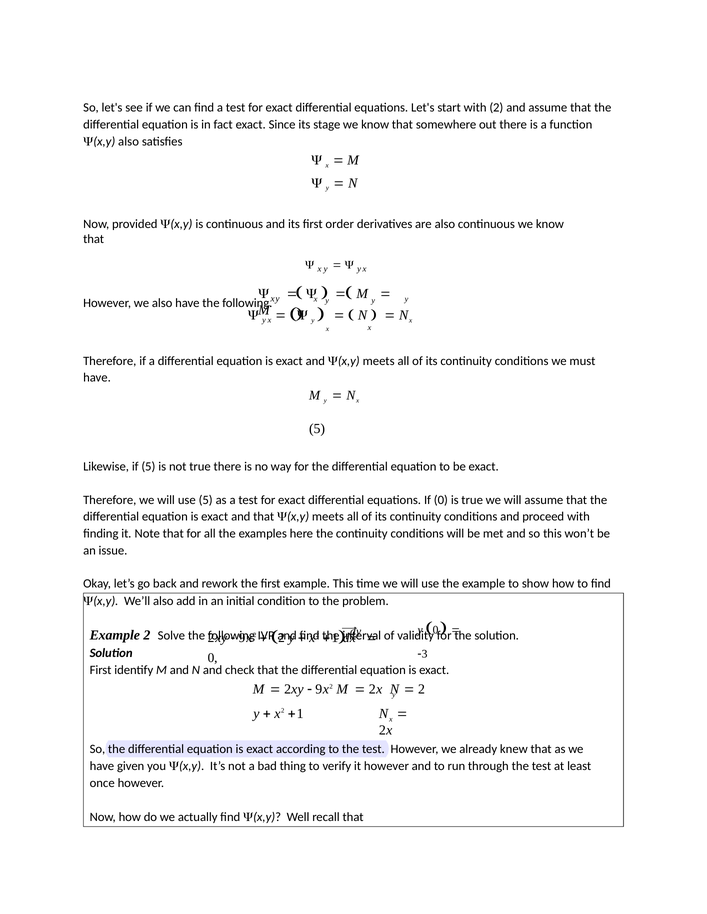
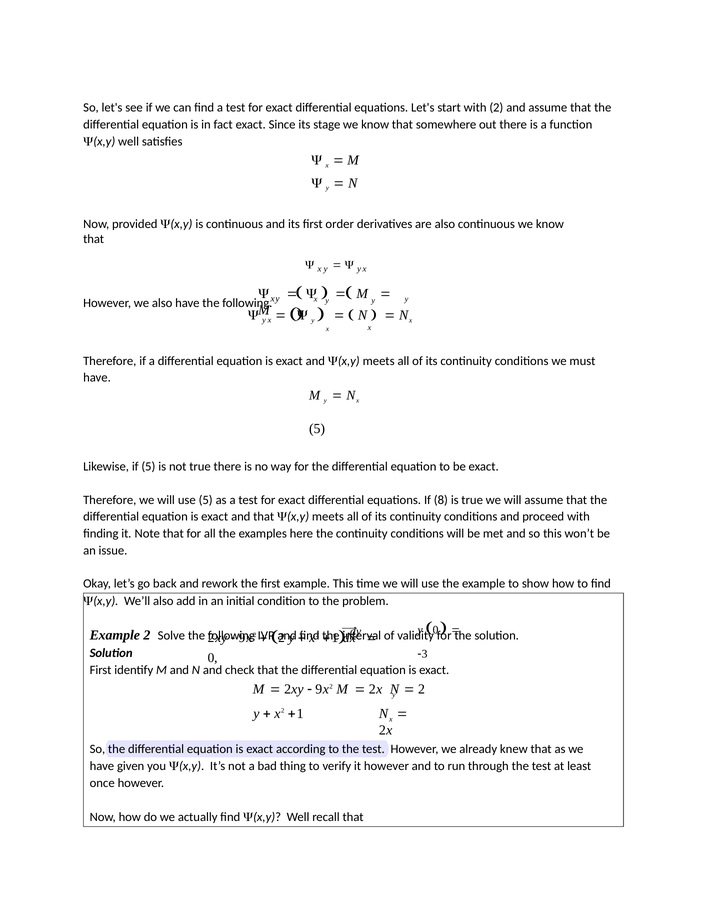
also: also -> well (129, 142)
If 0: 0 -> 8 (441, 500)
